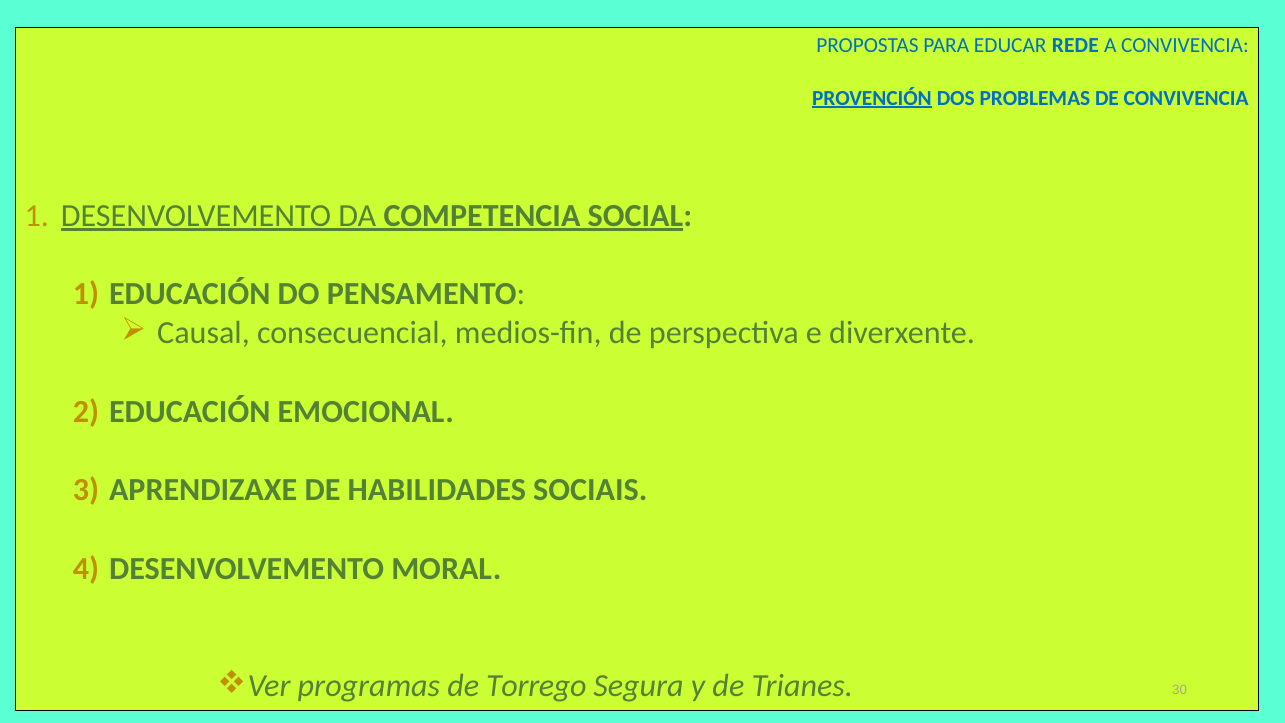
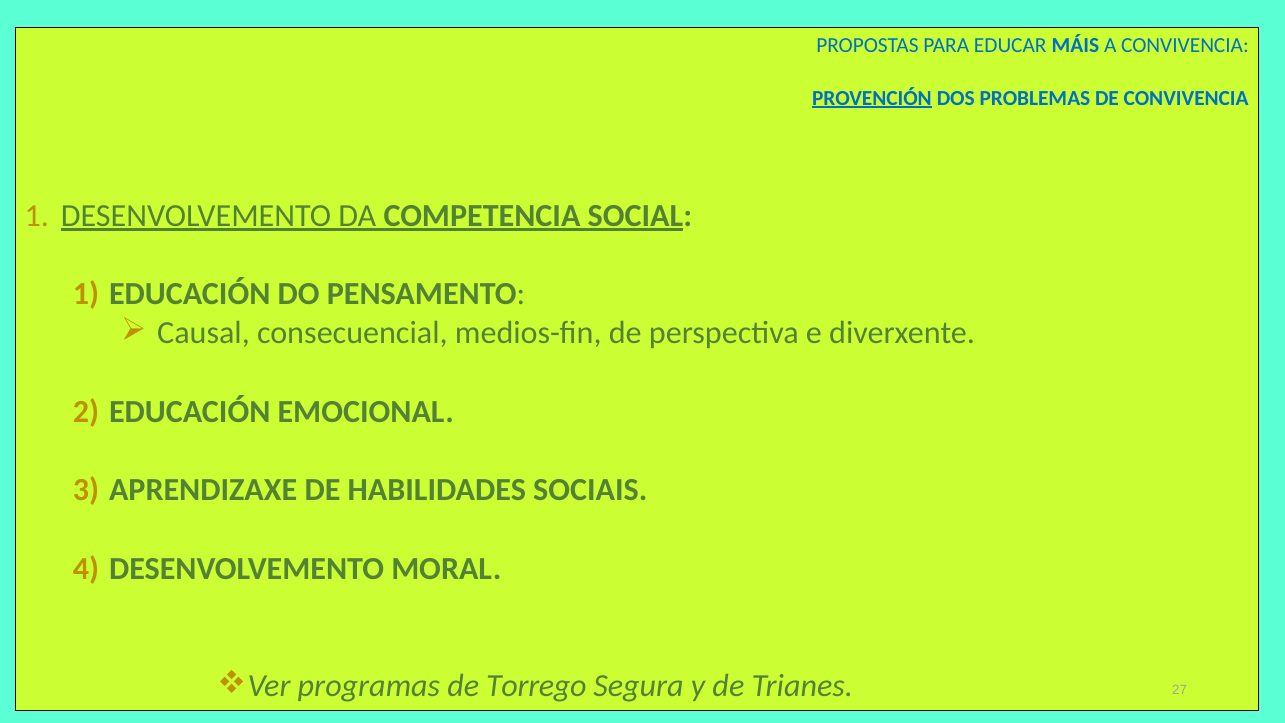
REDE: REDE -> MÁIS (1075, 46)
30: 30 -> 27 (1180, 690)
